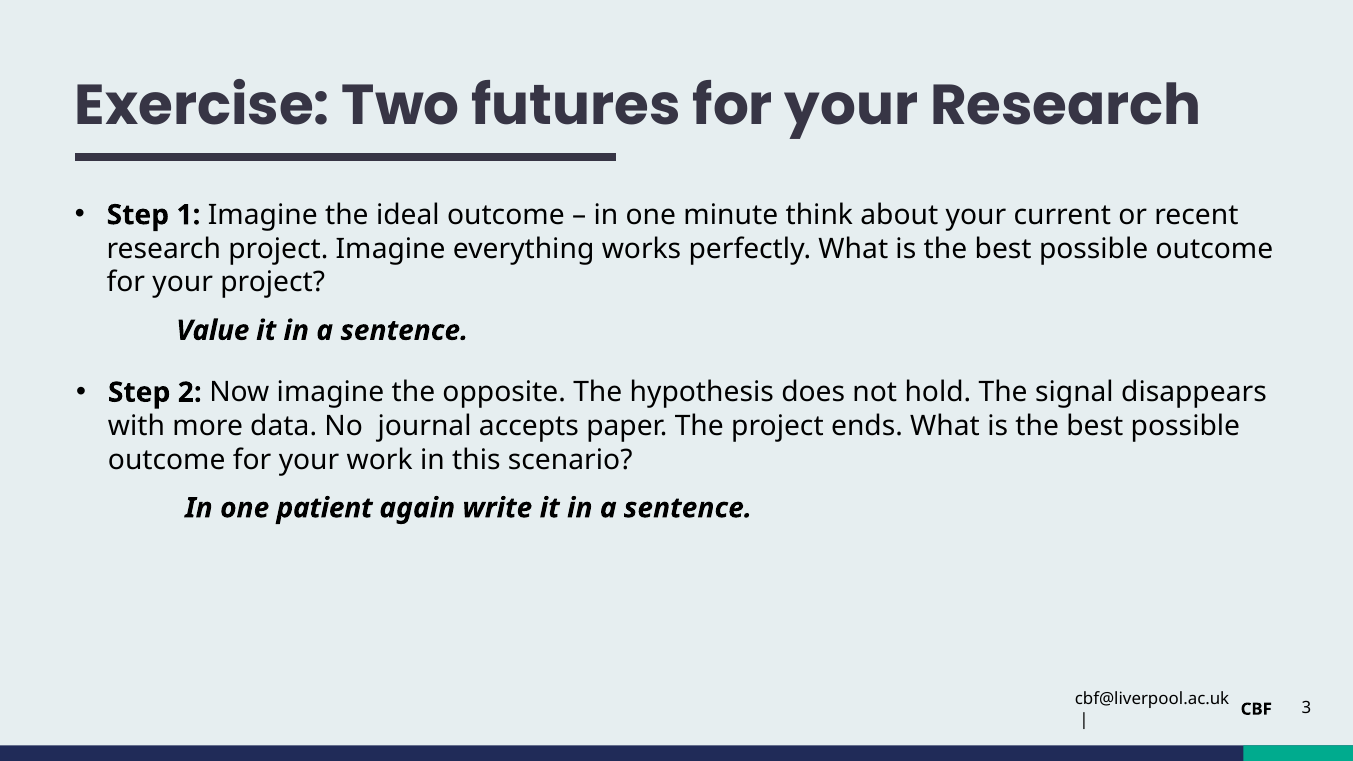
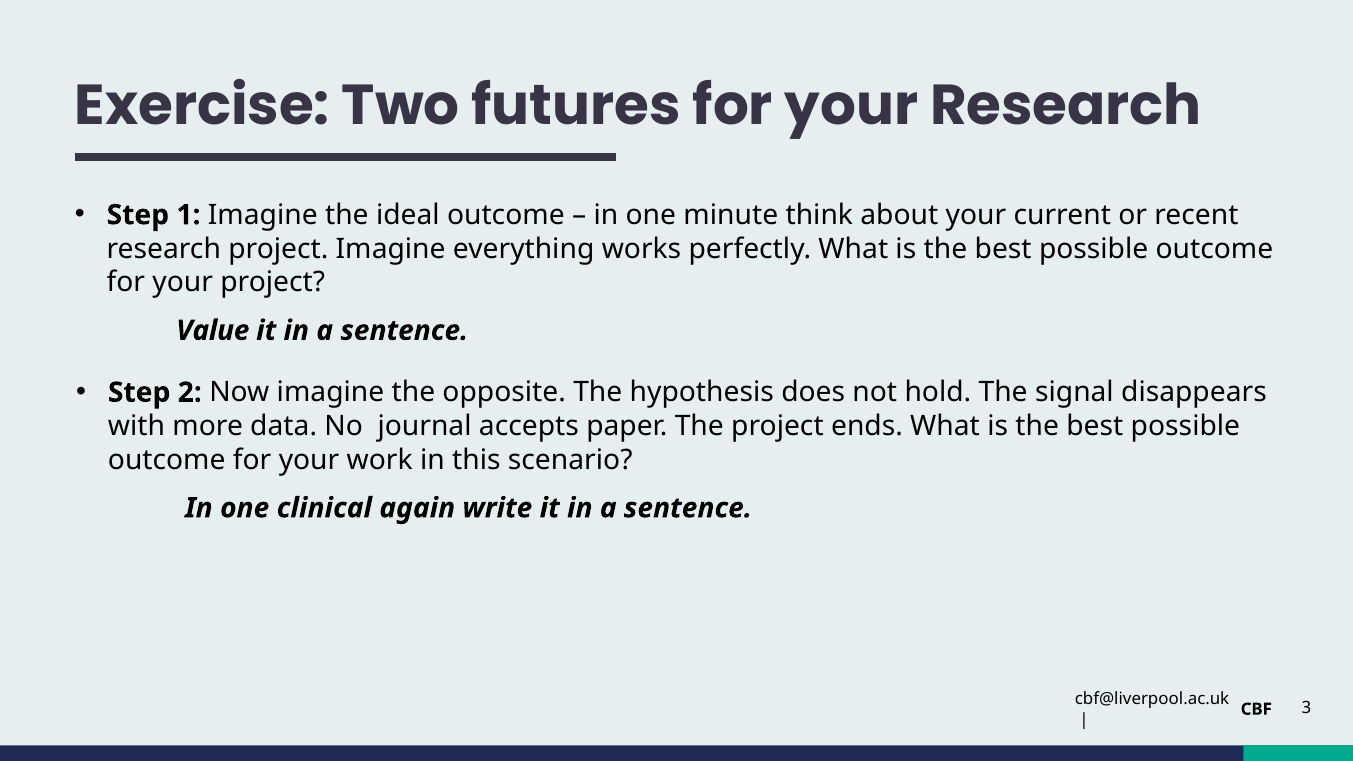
patient: patient -> clinical (324, 508)
